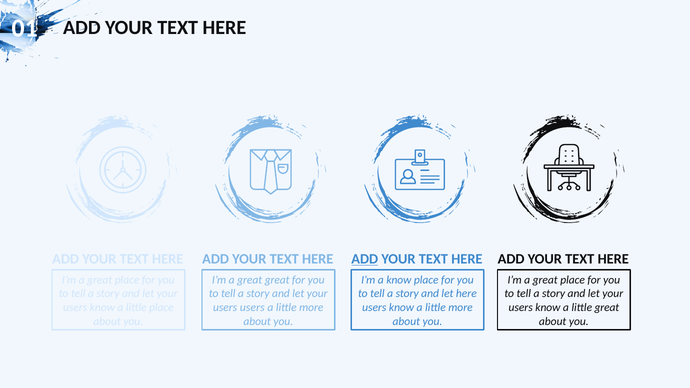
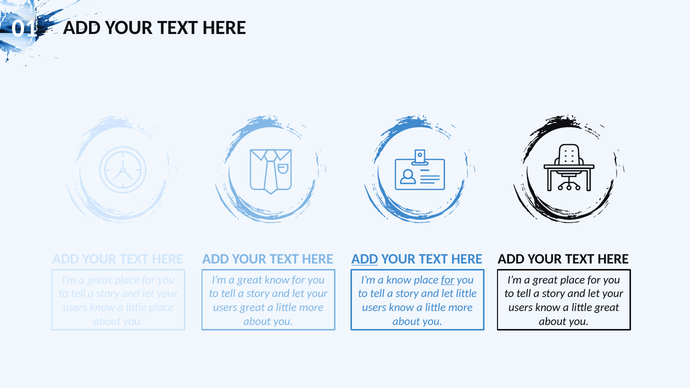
great great: great -> know (277, 280)
for underline: none -> present (448, 280)
let here: here -> little (466, 294)
users users: users -> great (252, 308)
